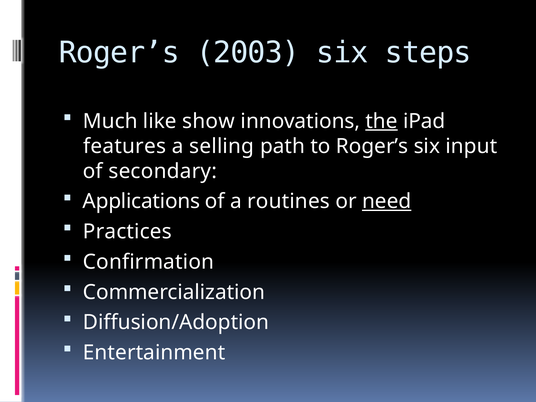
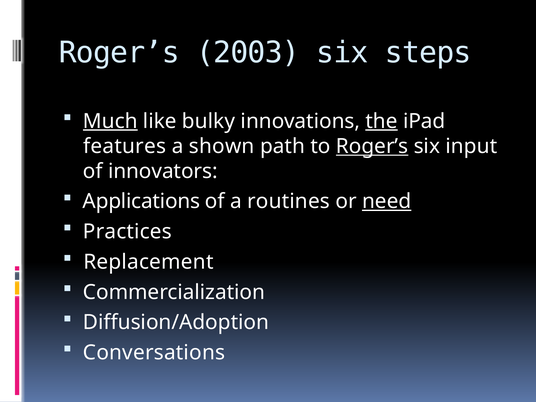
Much underline: none -> present (110, 121)
show: show -> bulky (209, 121)
selling: selling -> shown (222, 146)
Roger’s underline: none -> present (372, 146)
secondary: secondary -> innovators (163, 171)
Confirmation: Confirmation -> Replacement (148, 262)
Entertainment: Entertainment -> Conversations (154, 353)
